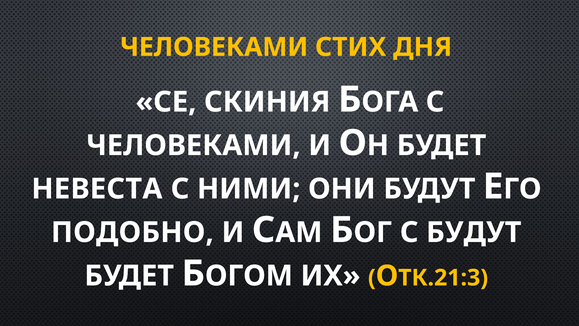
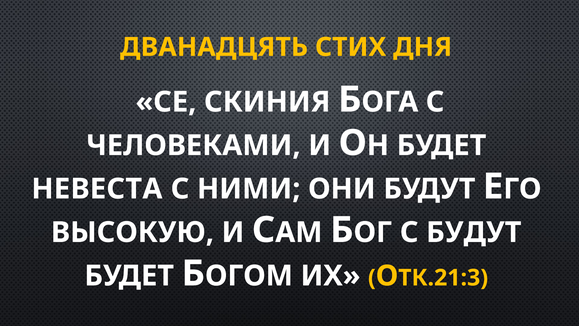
ЧЕЛОВЕКАМИ: ЧЕЛОВЕКАМИ -> ДВАНАДЦЯТЬ (214, 47)
ПОДОБНО: ПОДОБНО -> ВЫСОКУЮ (132, 232)
